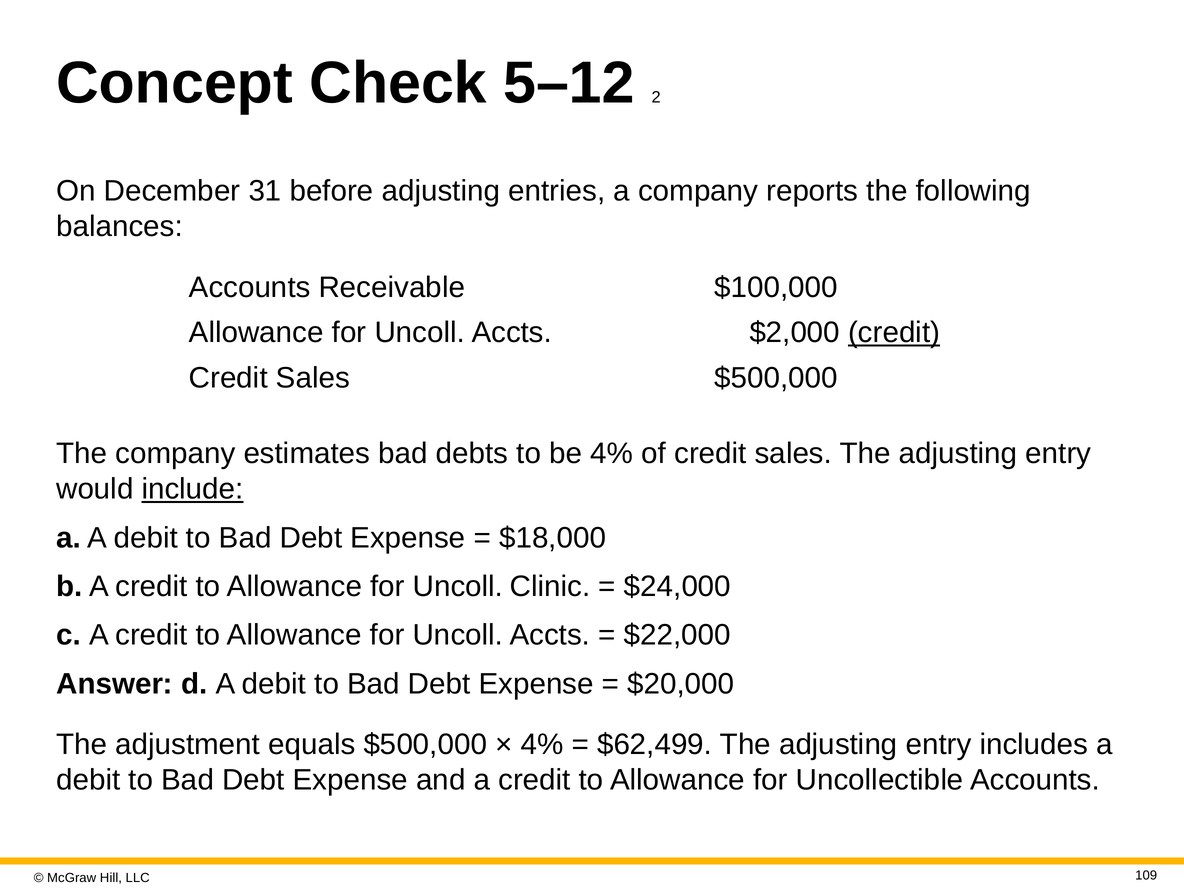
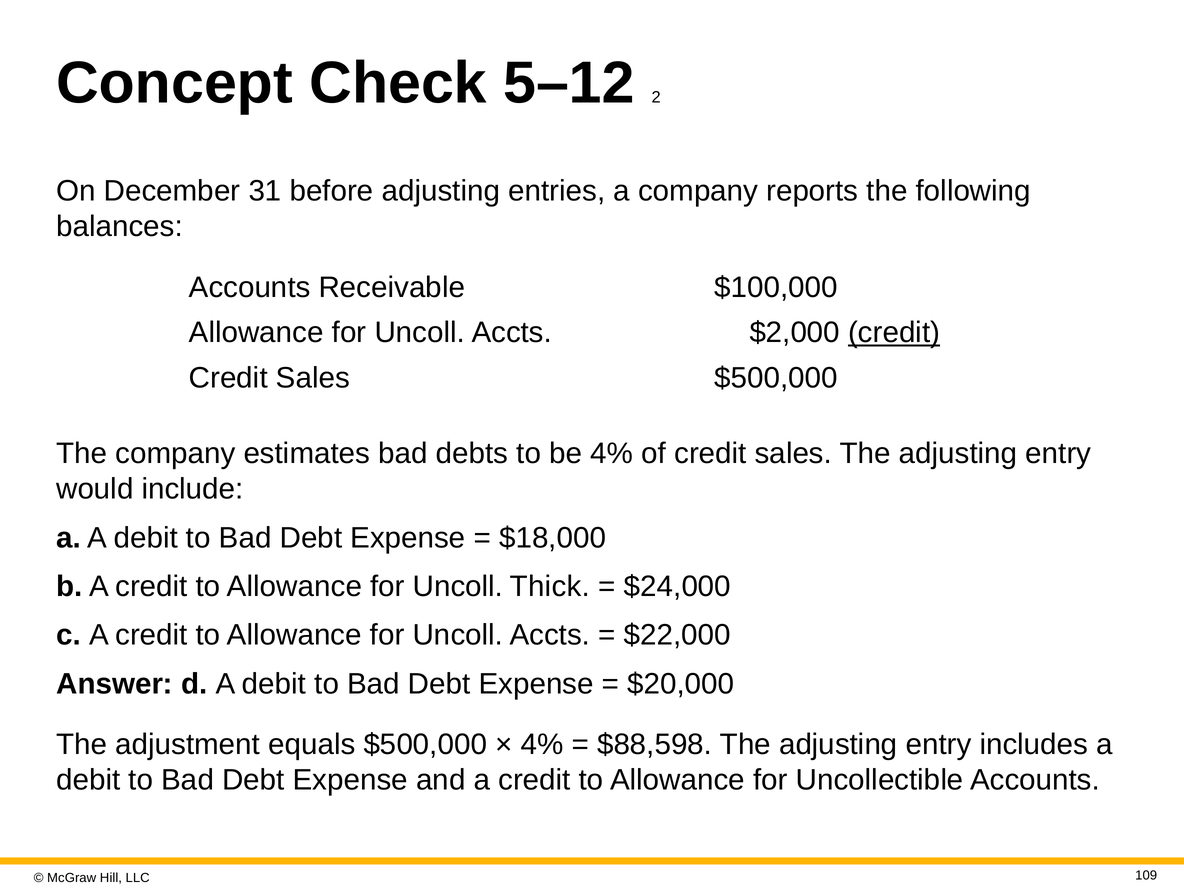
include underline: present -> none (193, 489)
Clinic: Clinic -> Thick (550, 587)
$62,499: $62,499 -> $88,598 (655, 744)
